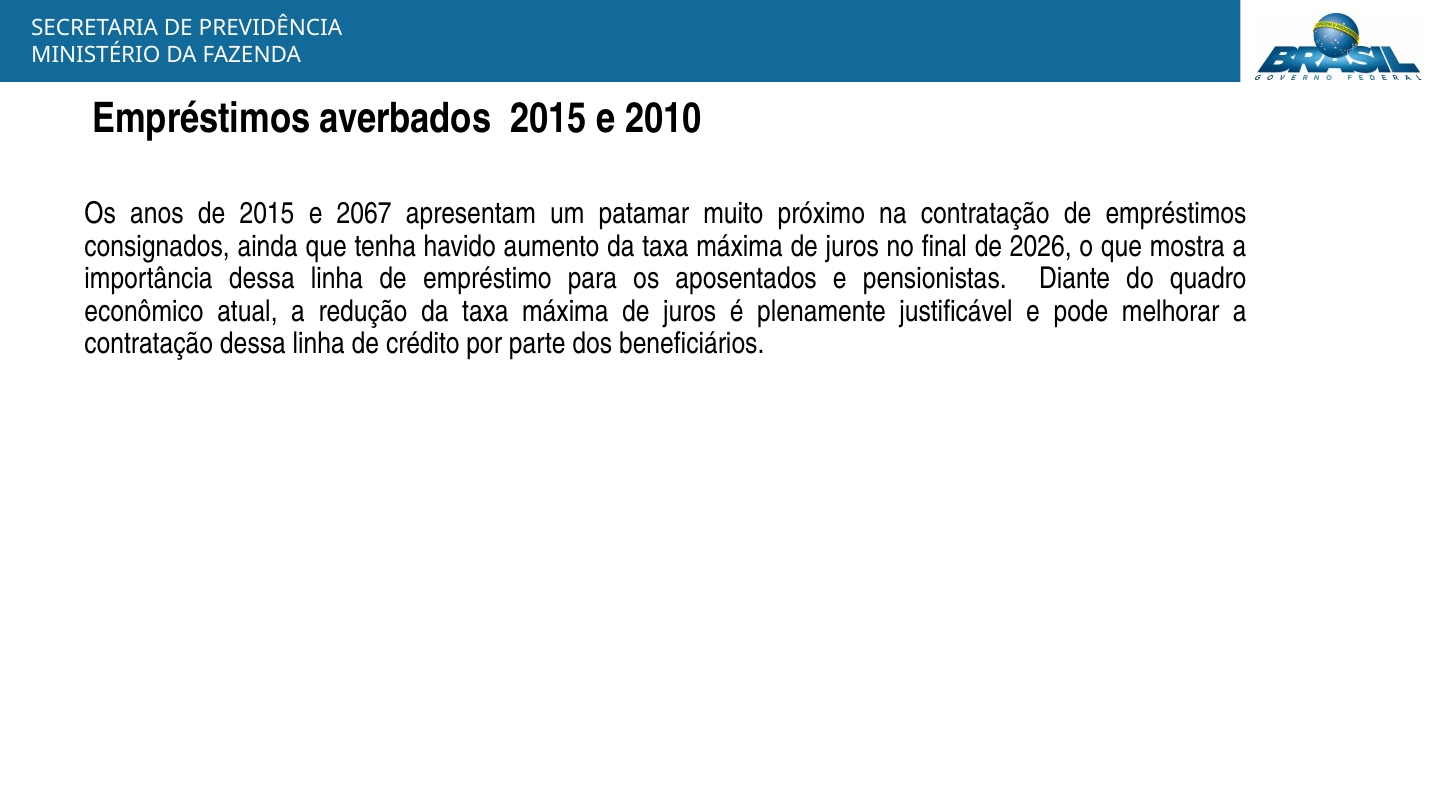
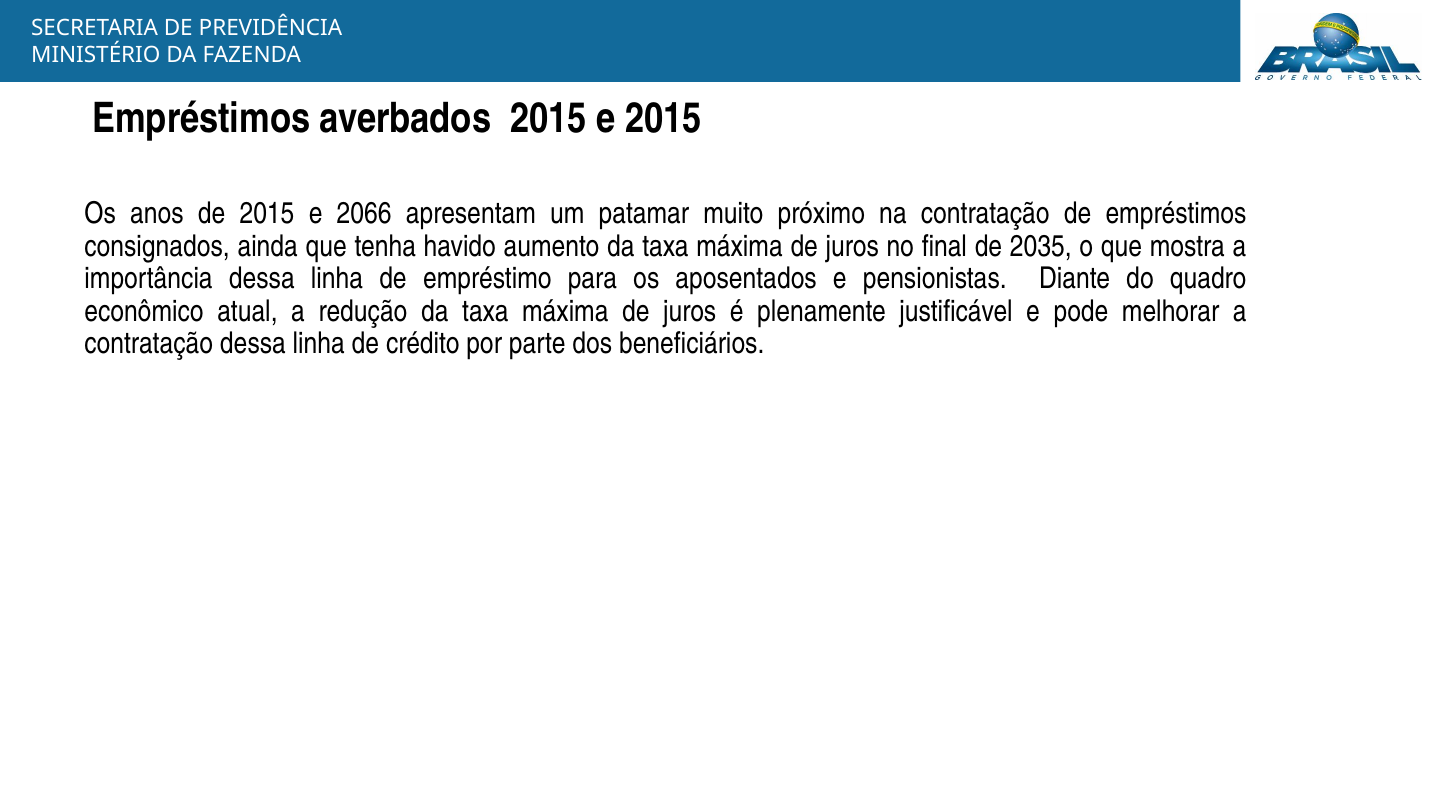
e 2010: 2010 -> 2015 (664, 119)
2067: 2067 -> 2066 (364, 214)
2026: 2026 -> 2035 (1041, 246)
